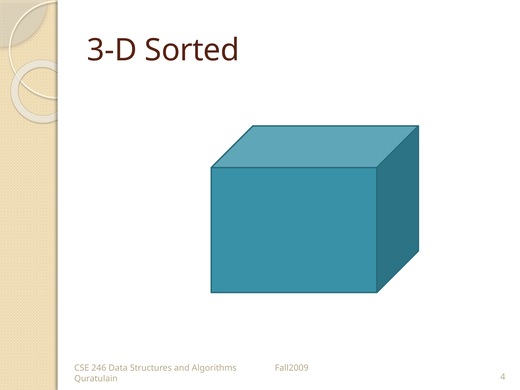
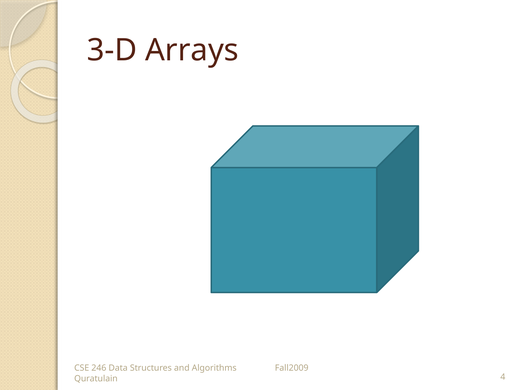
Sorted: Sorted -> Arrays (192, 50)
